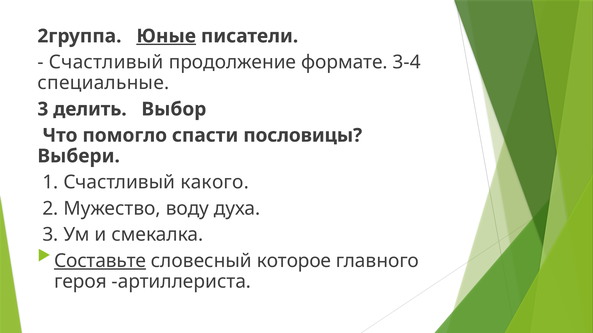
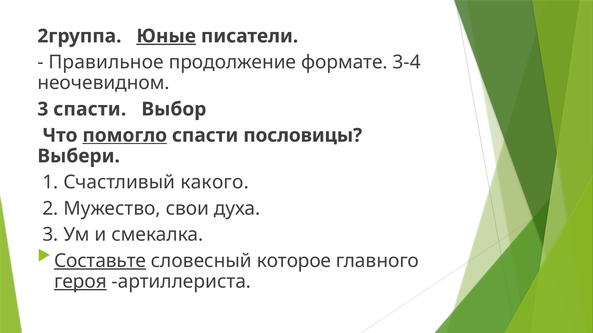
Счастливый: Счастливый -> Правильное (106, 62)
специальные: специальные -> неочевидном (104, 83)
3 делить: делить -> спасти (90, 109)
помогло underline: none -> present (125, 136)
воду: воду -> свои (187, 209)
героя underline: none -> present (80, 282)
